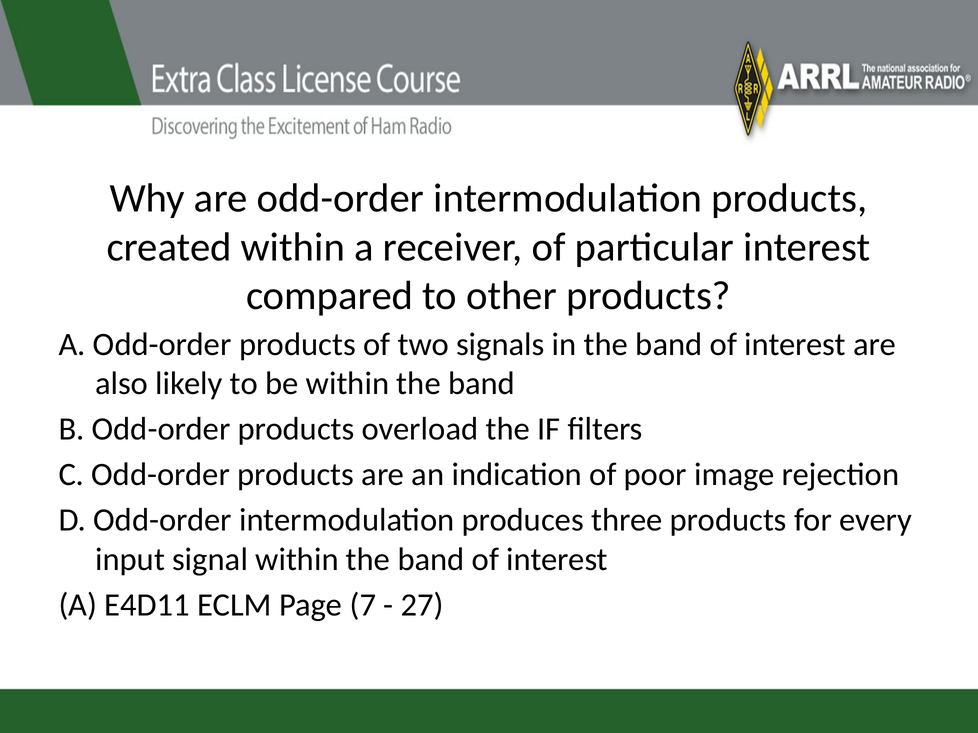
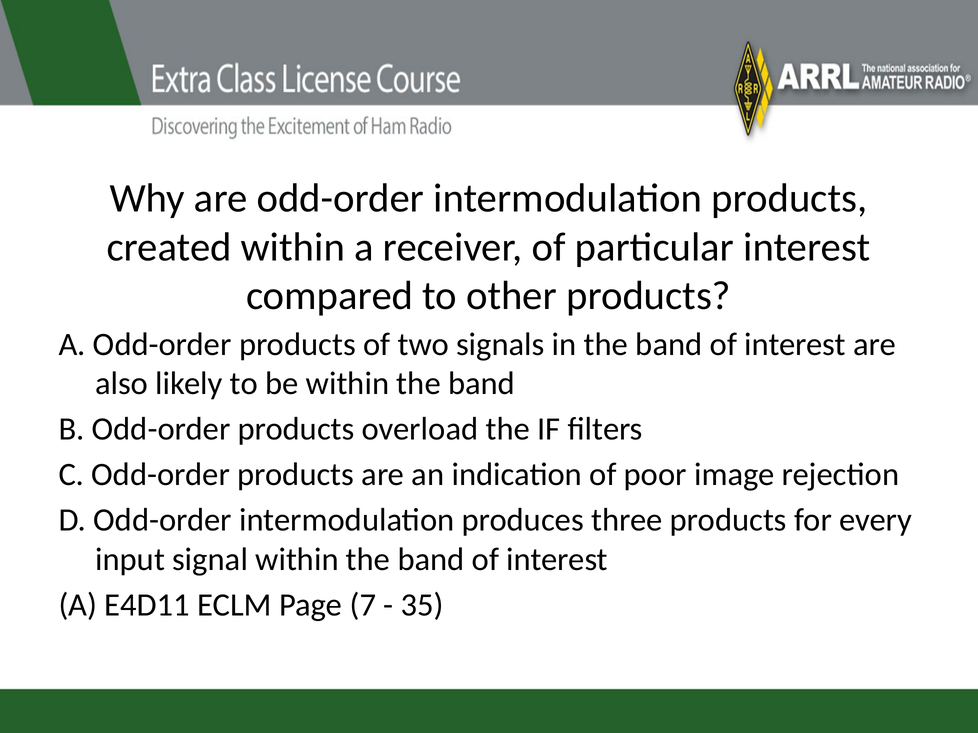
27: 27 -> 35 (422, 605)
